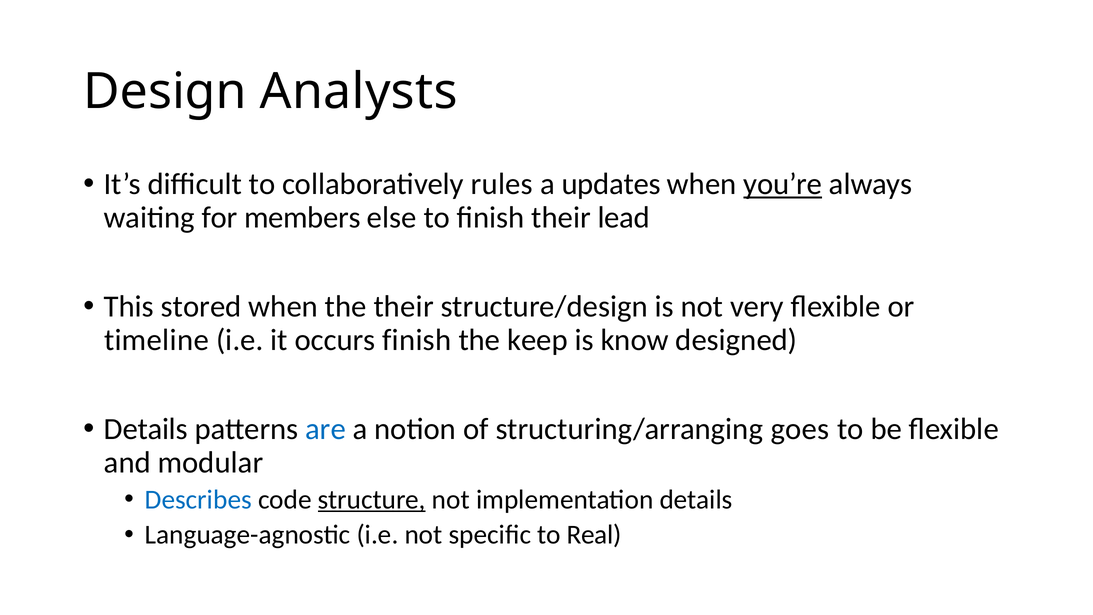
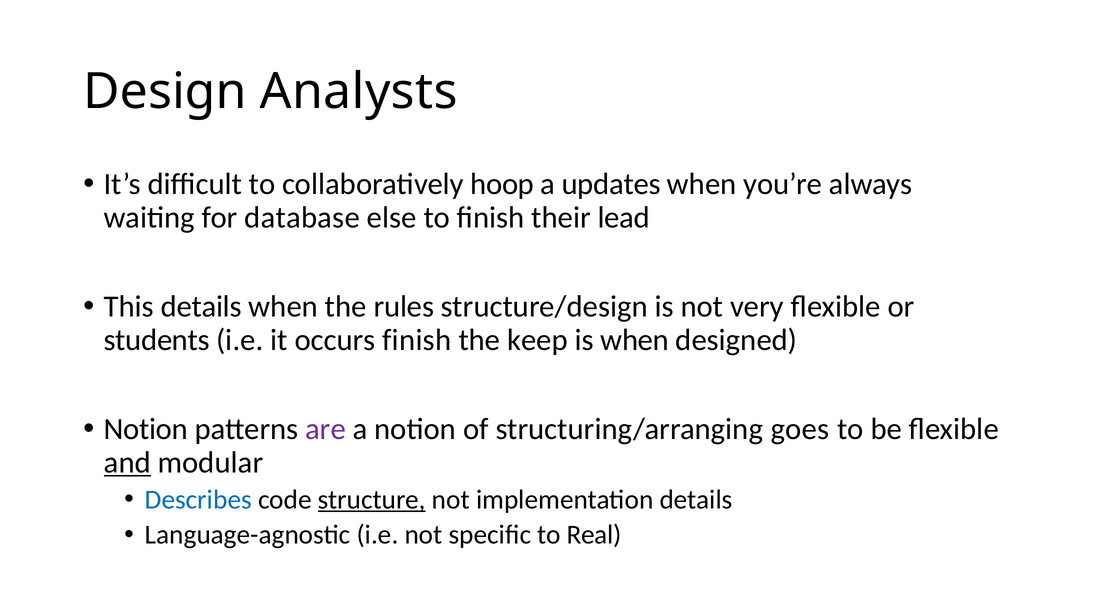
rules: rules -> hoop (502, 184)
you’re underline: present -> none (783, 184)
members: members -> database (302, 217)
This stored: stored -> details (201, 307)
the their: their -> rules (404, 307)
timeline: timeline -> students (157, 340)
is know: know -> when (635, 340)
Details: Details -> Notion (146, 429)
are colour: blue -> purple (326, 429)
and underline: none -> present (127, 462)
